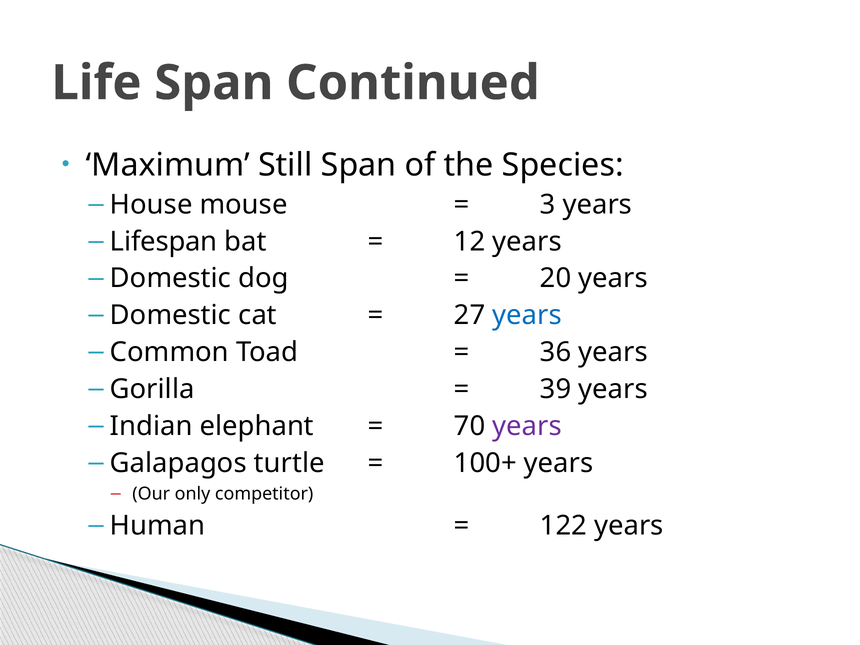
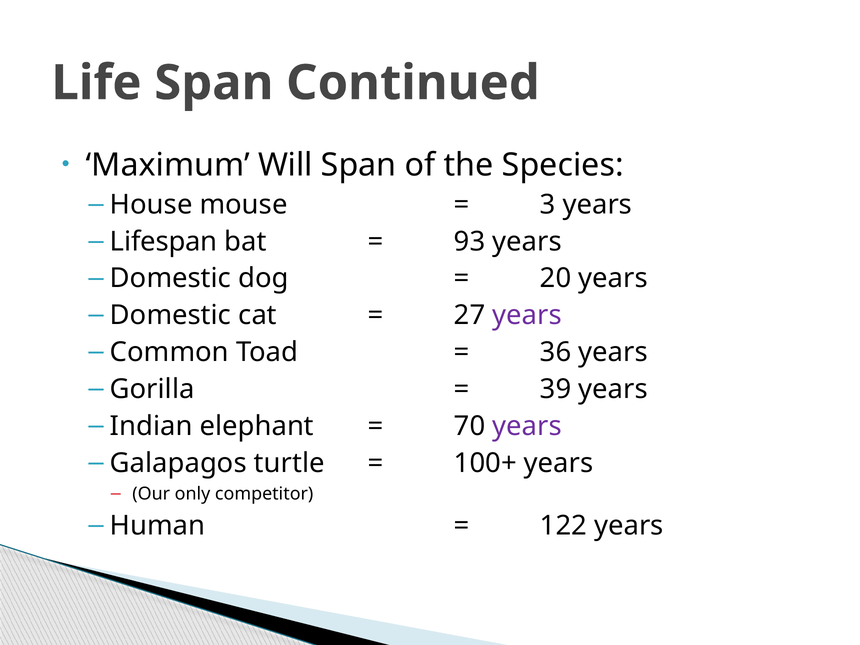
Still: Still -> Will (285, 165)
12: 12 -> 93 (470, 242)
years colour: blue -> purple (527, 315)
